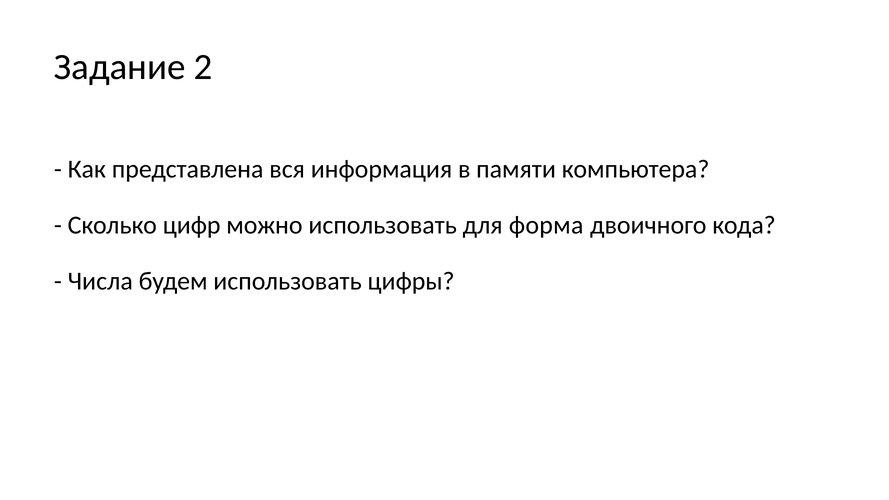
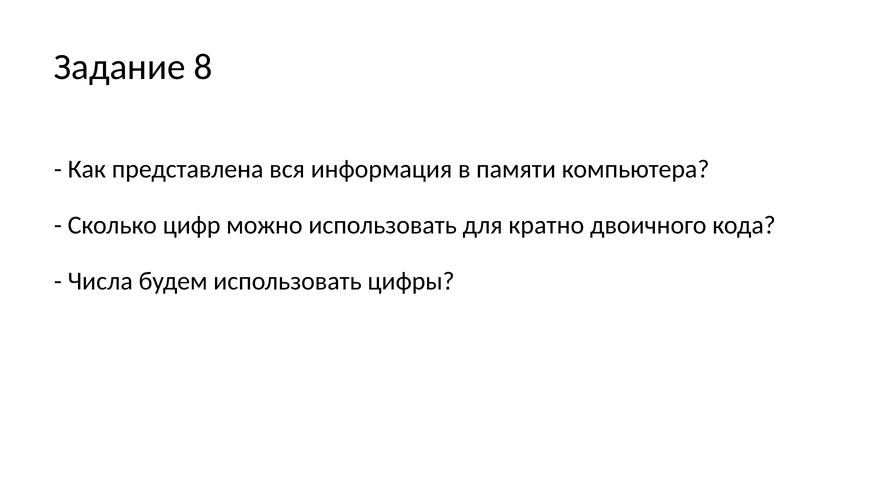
2: 2 -> 8 (203, 67)
форма: форма -> кратно (546, 225)
